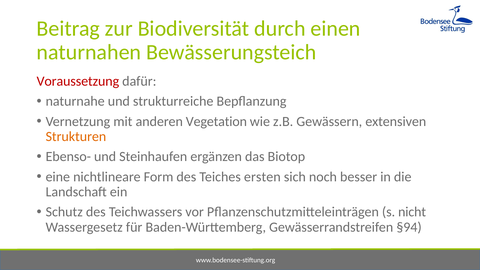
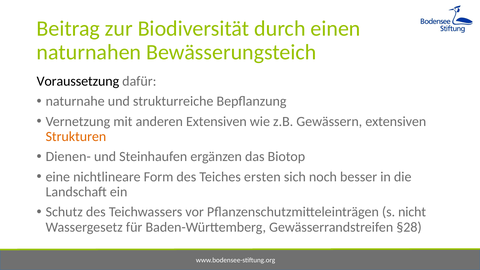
Voraussetzung colour: red -> black (78, 81)
anderen Vegetation: Vegetation -> Extensiven (216, 121)
Ebenso-: Ebenso- -> Dienen- (68, 157)
§94: §94 -> §28 (409, 227)
